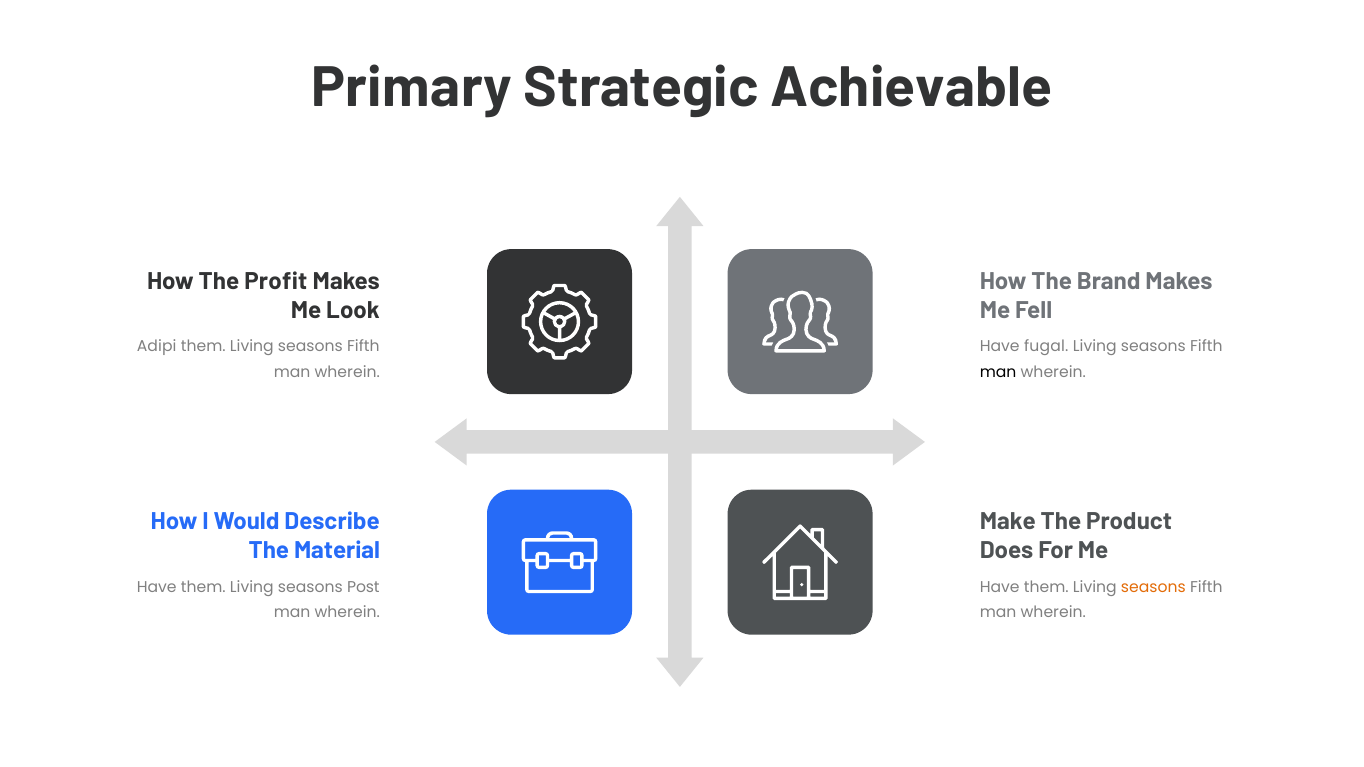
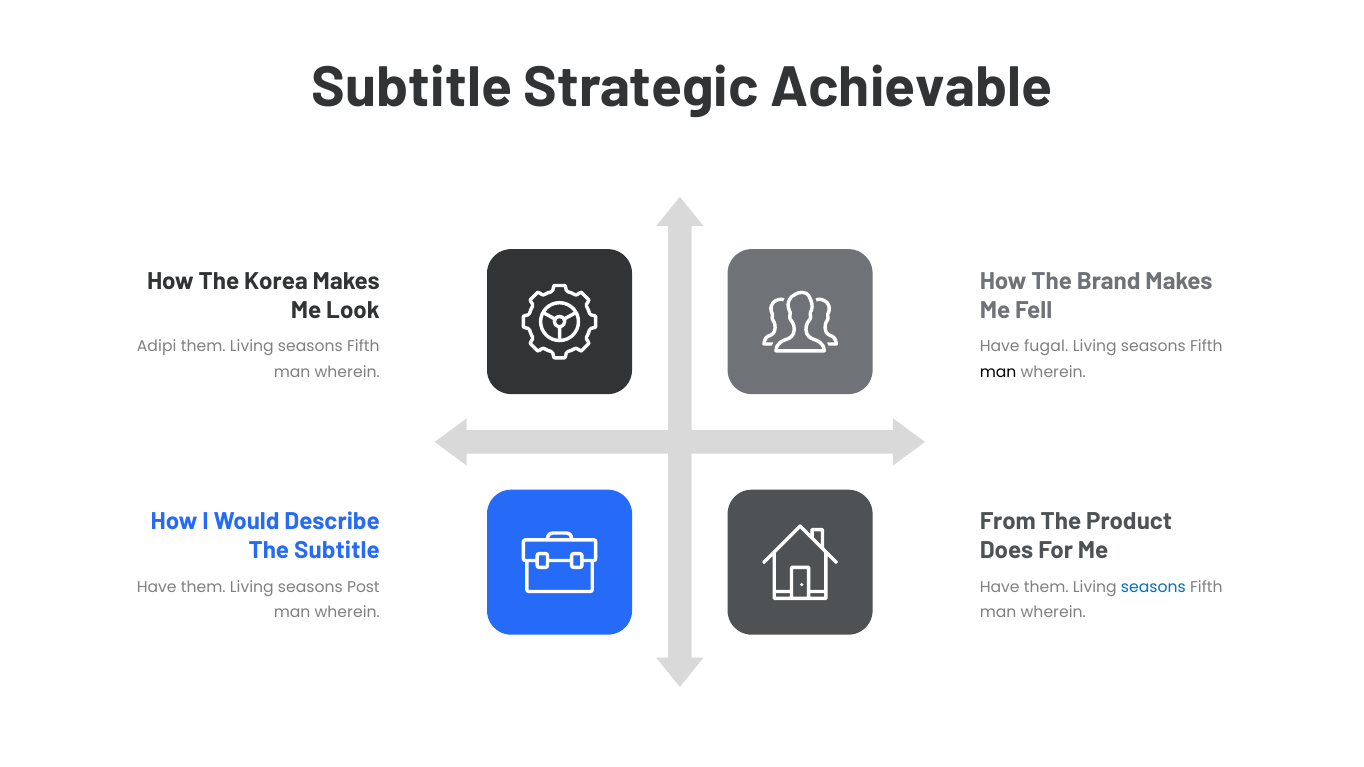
Primary: Primary -> Subtitle (412, 88)
Profit: Profit -> Korea (276, 281)
Make: Make -> From (1008, 522)
The Material: Material -> Subtitle (337, 551)
seasons colour: orange -> blue (1153, 587)
